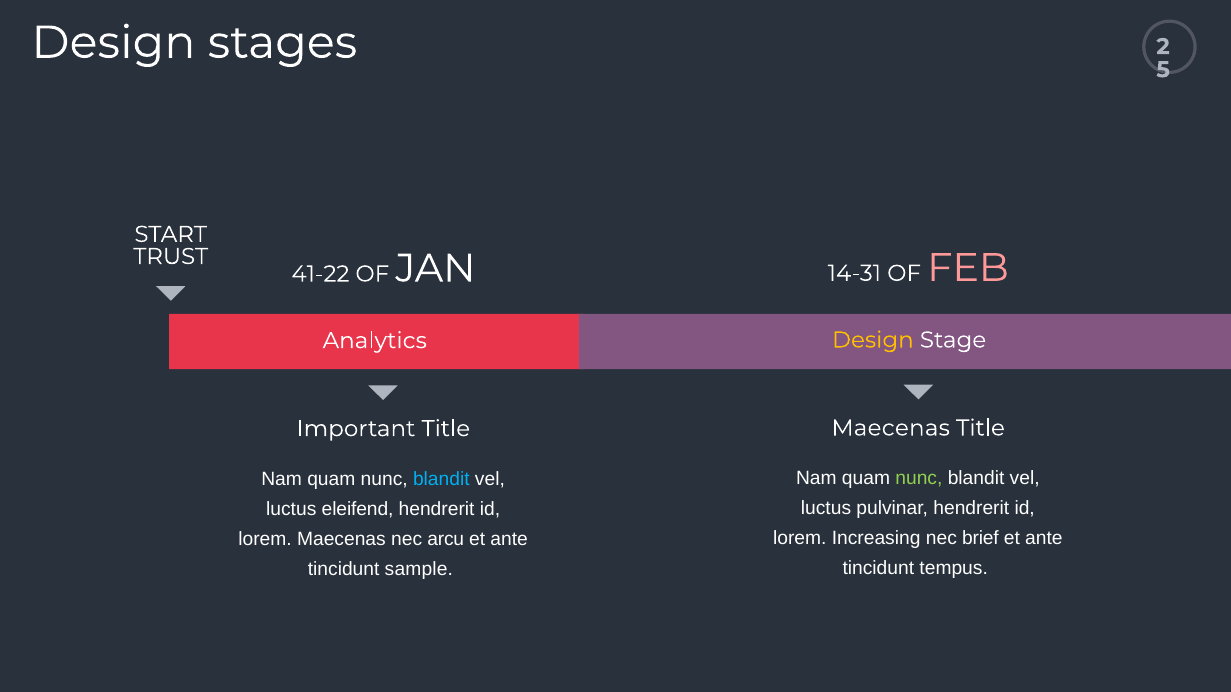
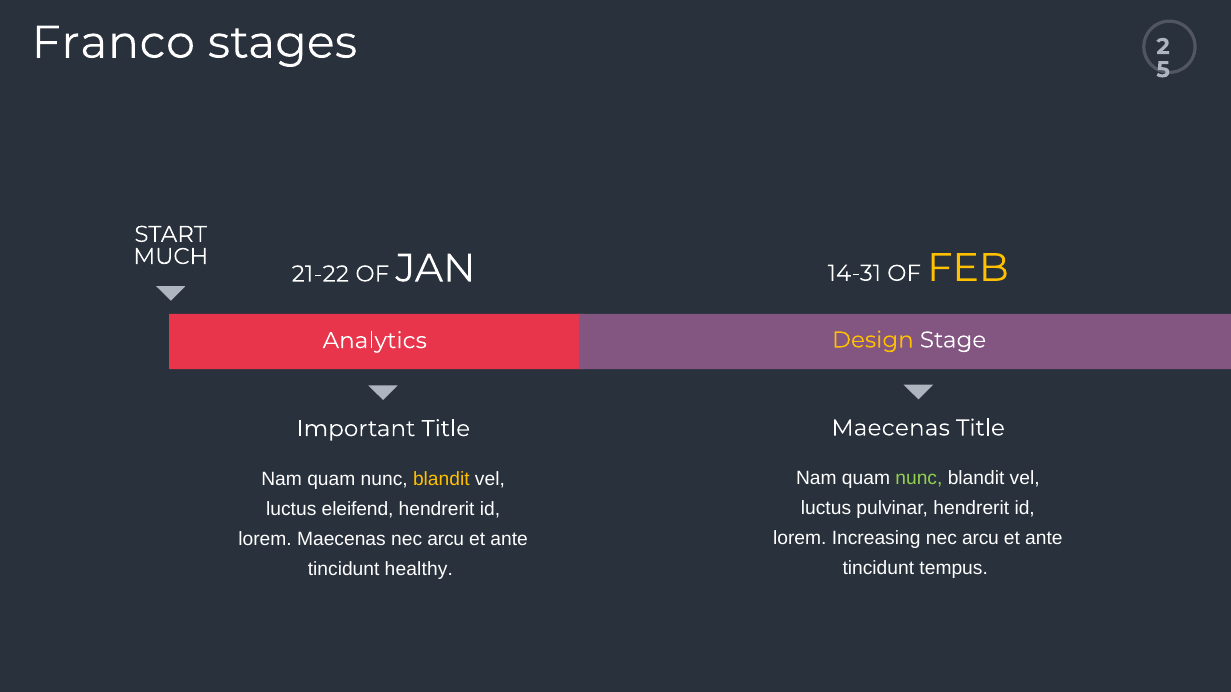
Design: Design -> Franco (113, 43)
TRUST: TRUST -> MUCH (171, 257)
FEB colour: pink -> yellow (968, 268)
41-22: 41-22 -> 21-22 (320, 274)
blandit colour: light blue -> yellow (441, 479)
brief: brief -> arcu (980, 539)
sample: sample -> healthy (419, 569)
